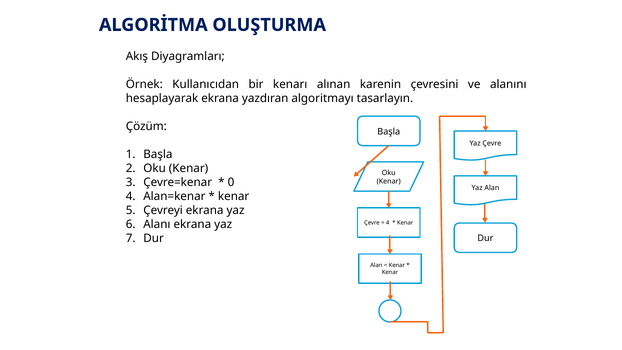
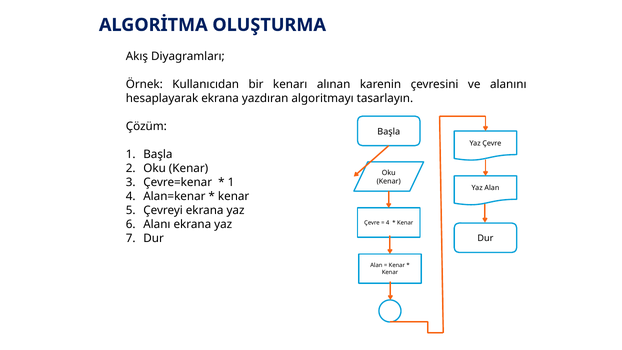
0: 0 -> 1 (231, 182)
